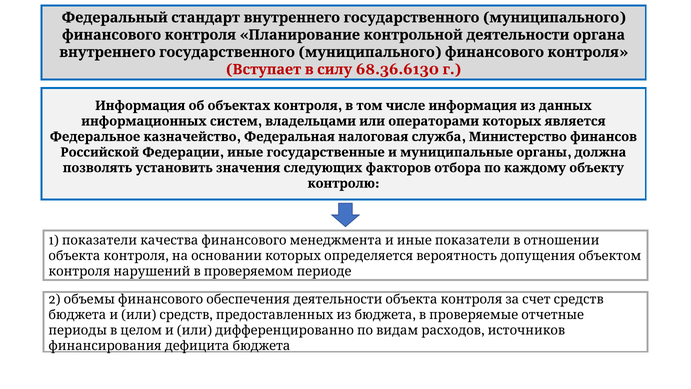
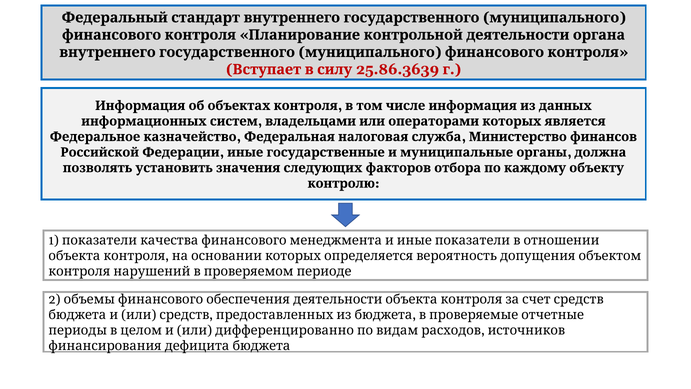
68.36.6130: 68.36.6130 -> 25.86.3639 (397, 69)
